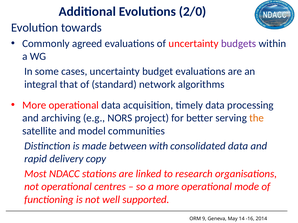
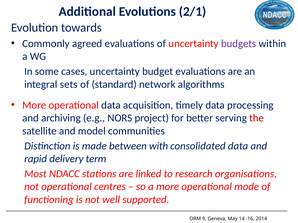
2/0: 2/0 -> 2/1 (193, 12)
that: that -> sets (69, 84)
the colour: orange -> red (257, 118)
copy: copy -> term (96, 159)
